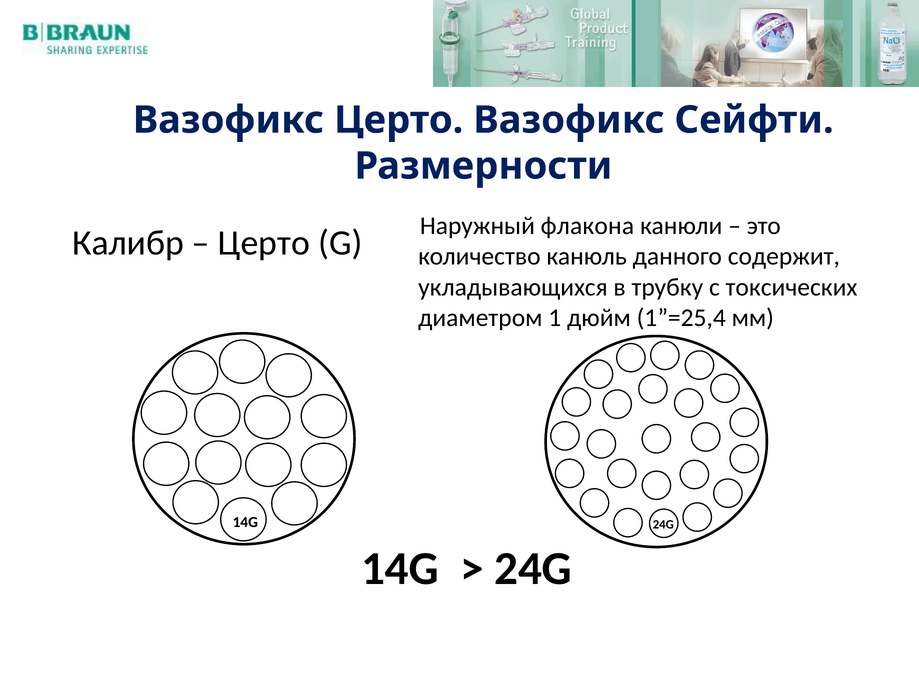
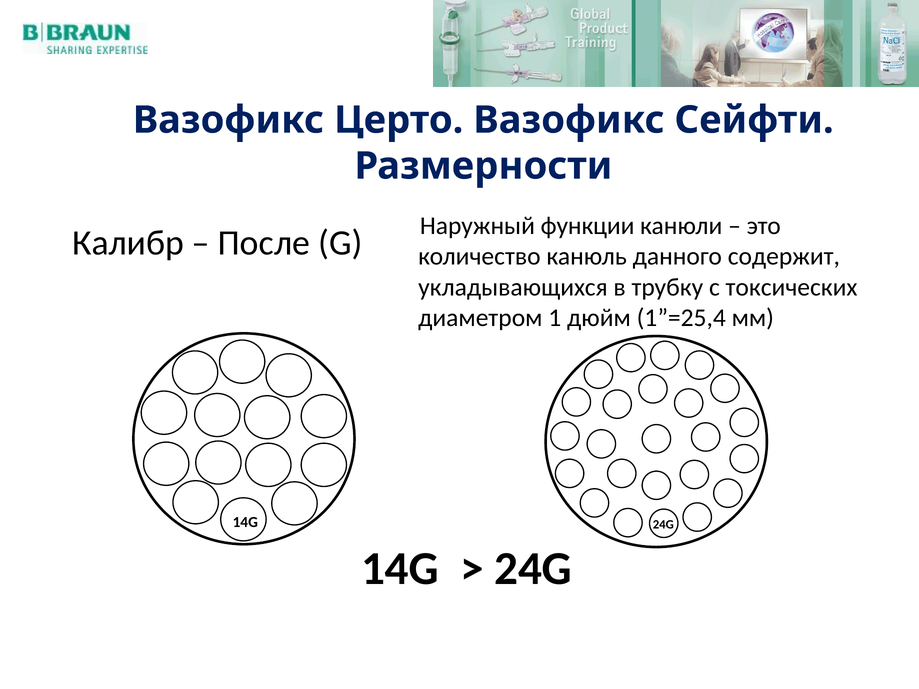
Церто: Церто -> После (264, 243)
флакона: флакона -> функции (588, 226)
